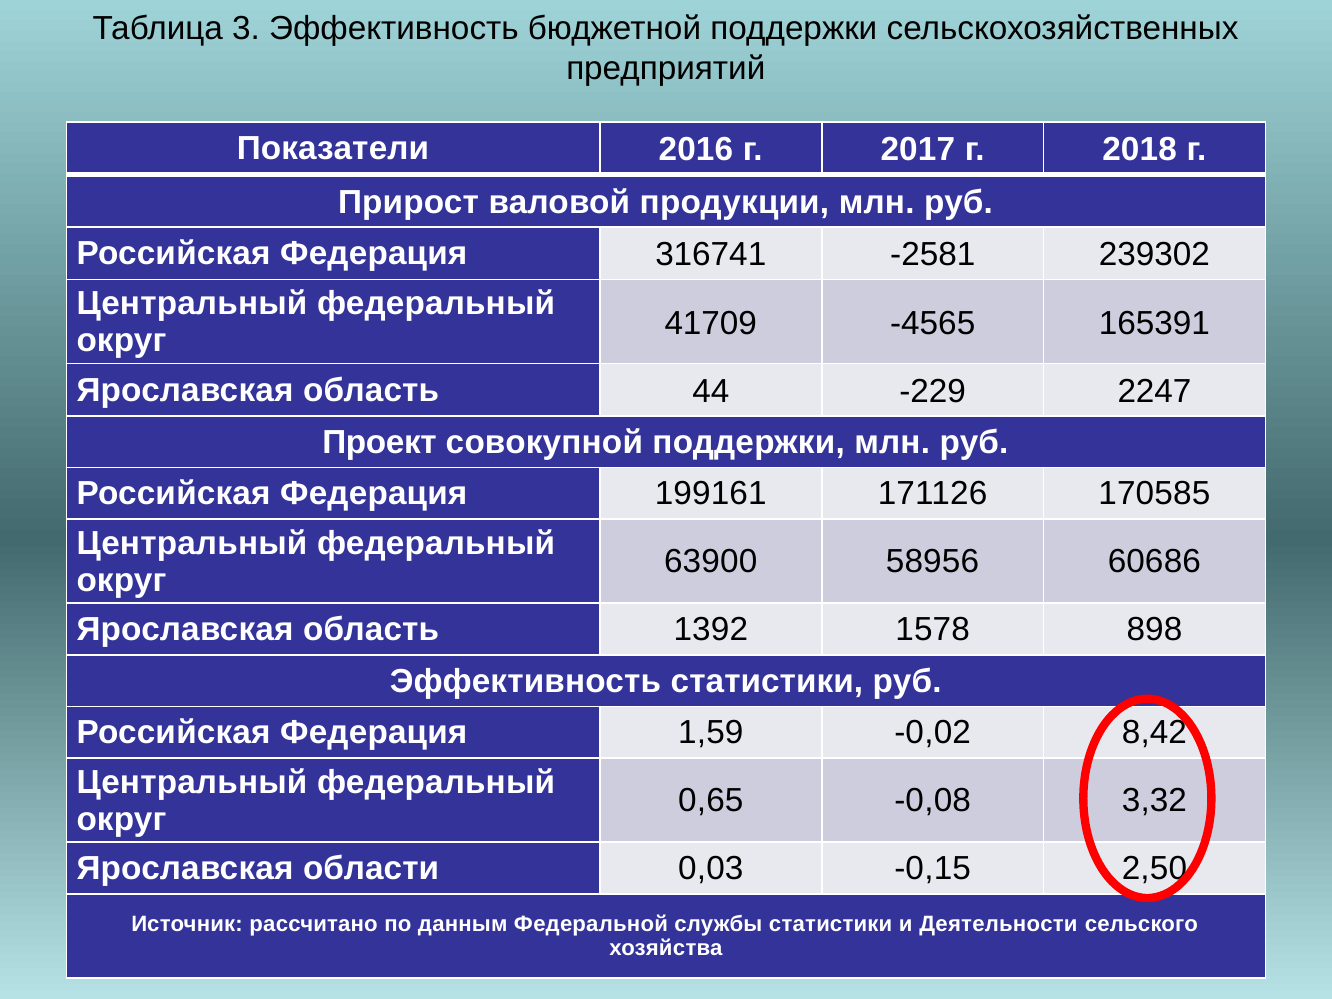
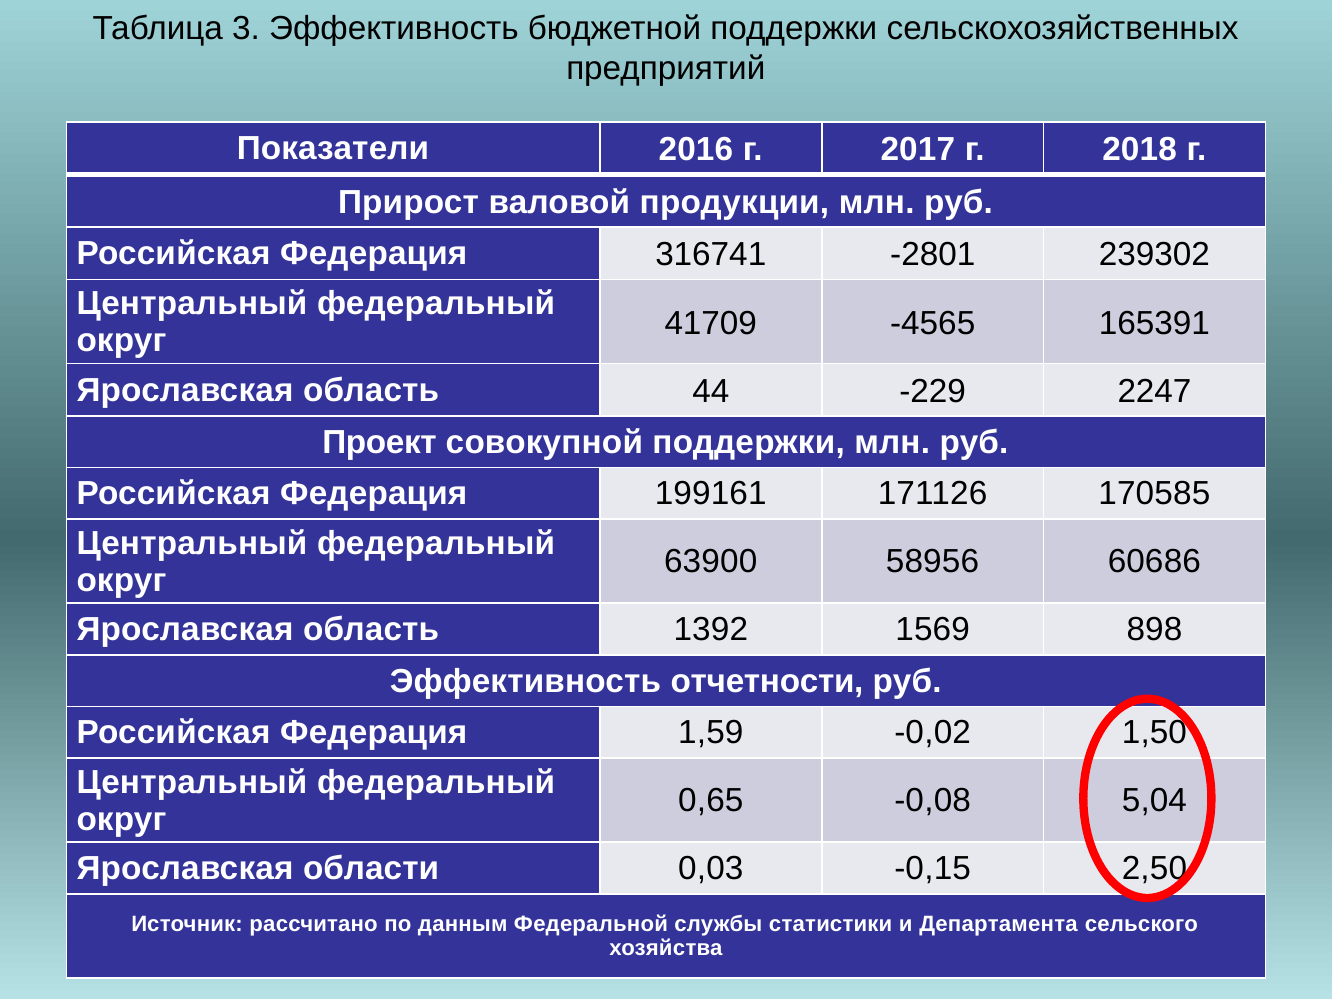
-2581: -2581 -> -2801 (933, 255)
1578: 1578 -> 1569 (933, 630)
Эффективность статистики: статистики -> отчетности (767, 681)
8,42: 8,42 -> 1,50 (1154, 733)
3,32: 3,32 -> 5,04 (1154, 801)
Деятельности: Деятельности -> Департамента (999, 924)
